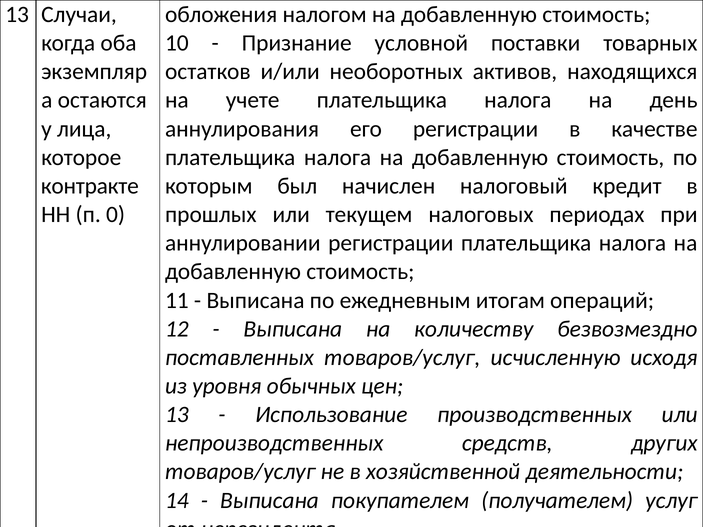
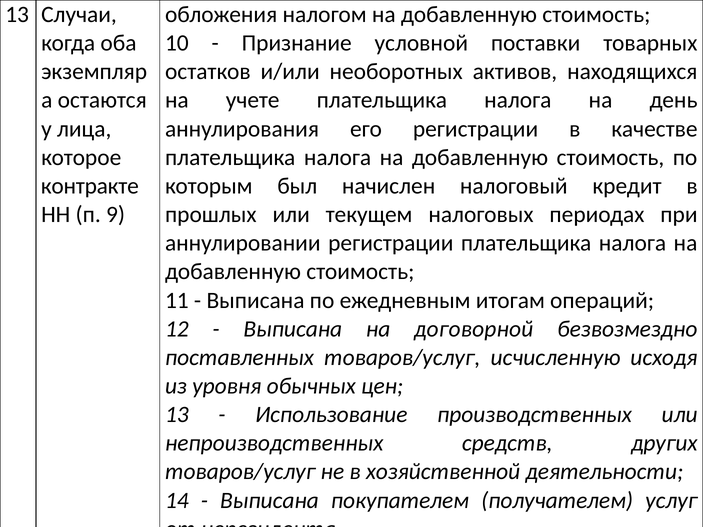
0: 0 -> 9 (116, 215)
количеству: количеству -> договорной (474, 329)
